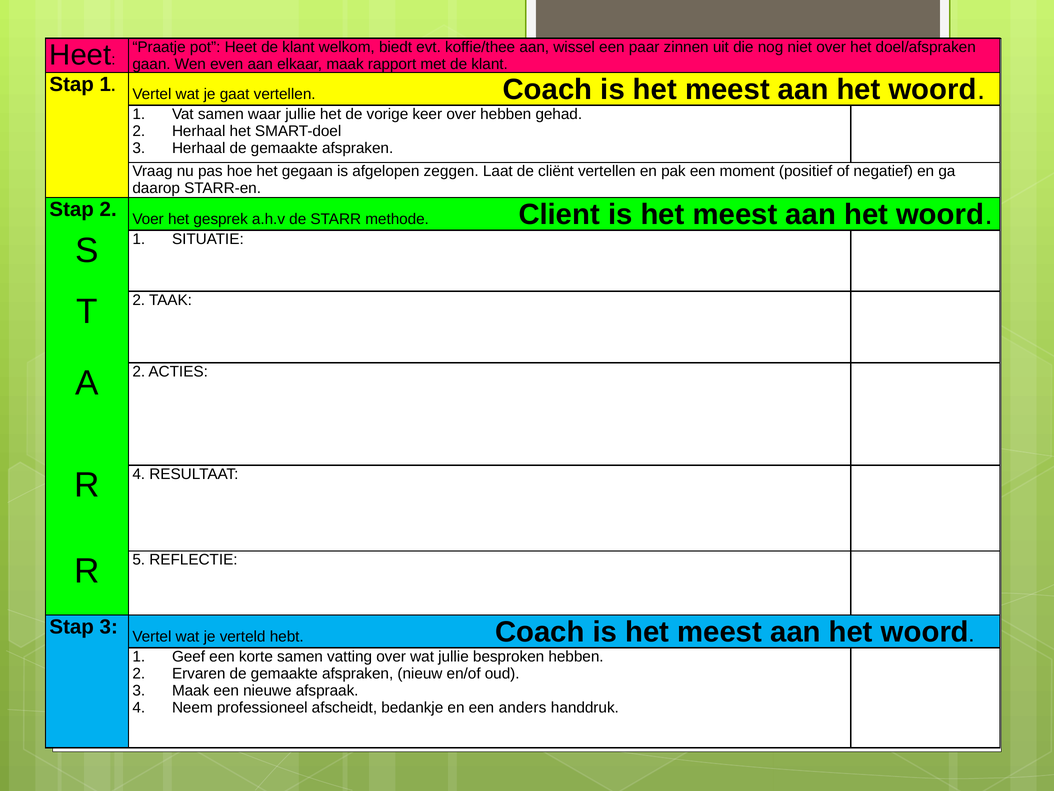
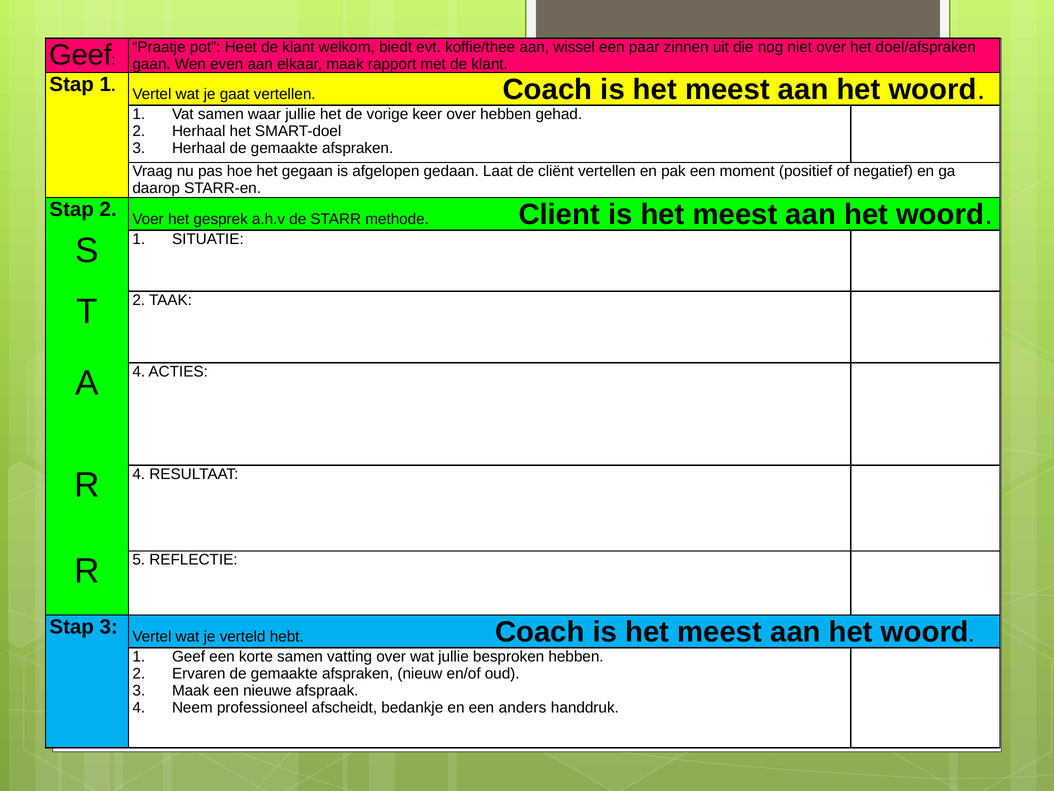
Heet: Heet -> Geef (81, 55)
zeggen: zeggen -> gedaan (451, 171)
A 2: 2 -> 4 (139, 371)
